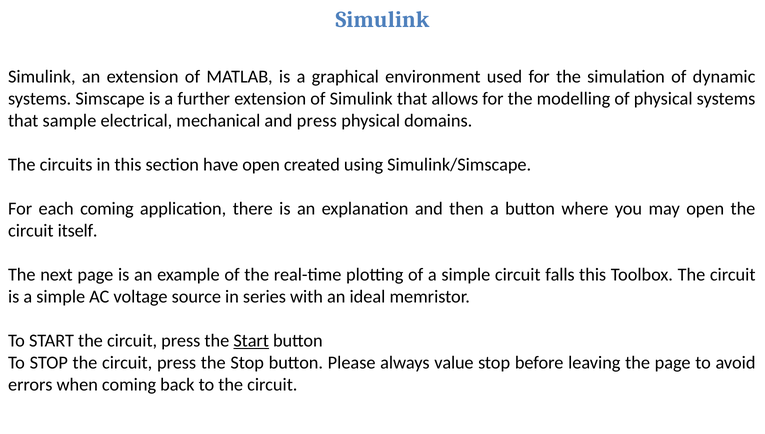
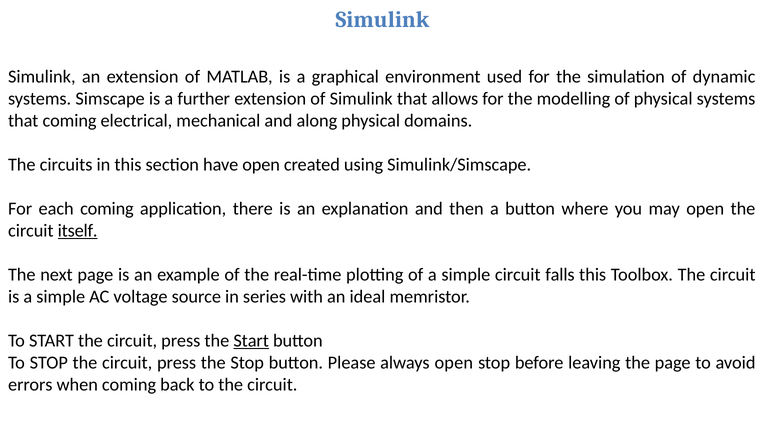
that sample: sample -> coming (70, 121)
and press: press -> along (317, 121)
itself underline: none -> present (78, 231)
always value: value -> open (454, 363)
